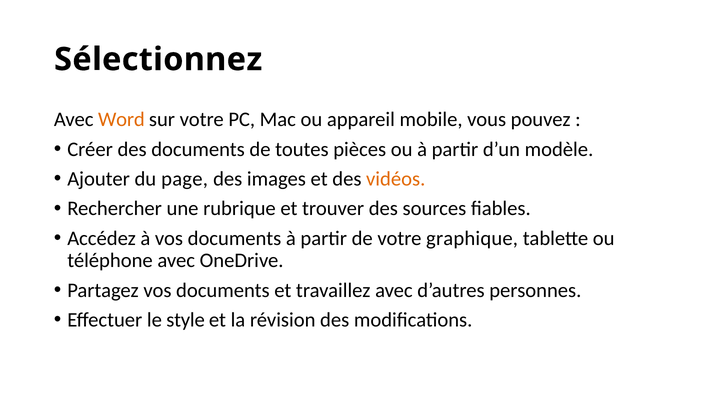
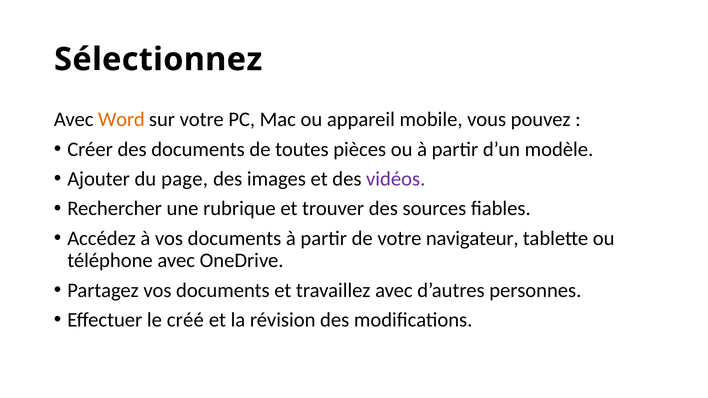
vidéos colour: orange -> purple (396, 179)
graphique: graphique -> navigateur (472, 238)
style: style -> créé (185, 320)
